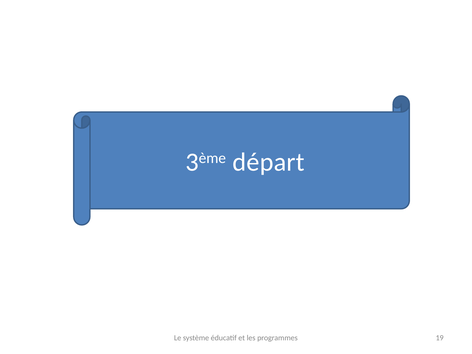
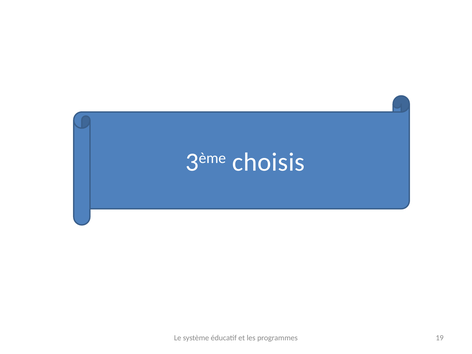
départ: départ -> choisis (269, 162)
